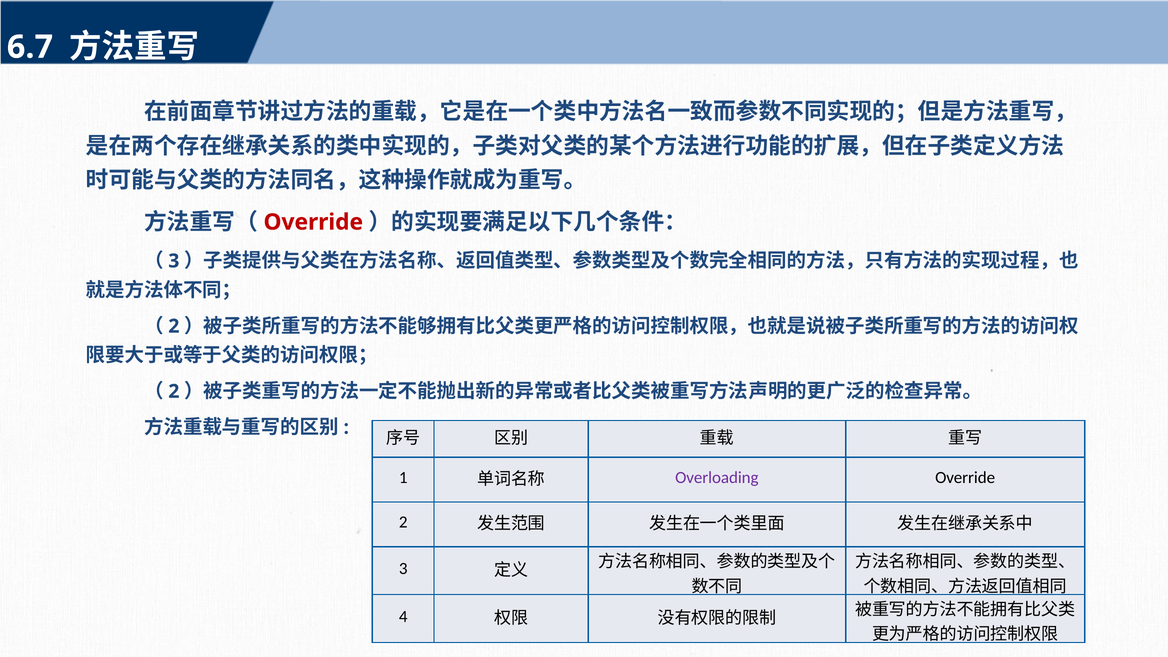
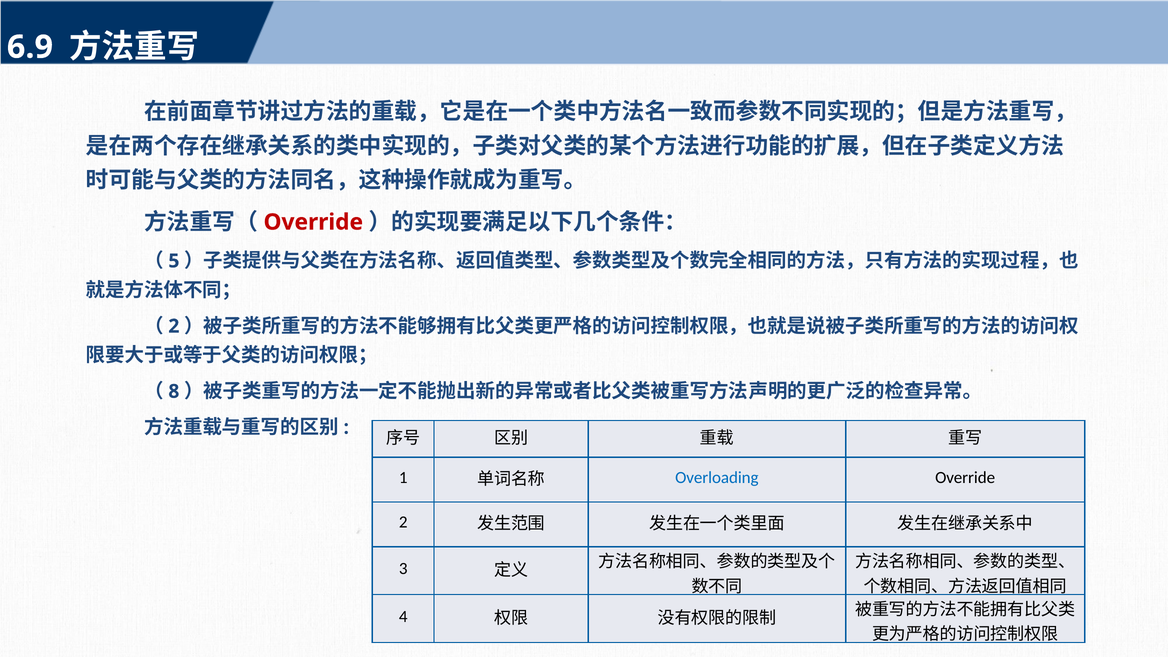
6.7: 6.7 -> 6.9 (30, 47)
3: 3 -> 5 (174, 261)
2: 2 -> 8 (174, 391)
Overloading colour: purple -> blue (717, 477)
